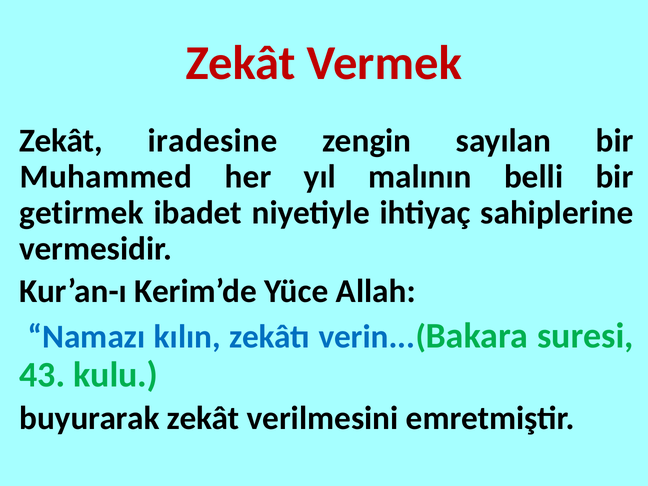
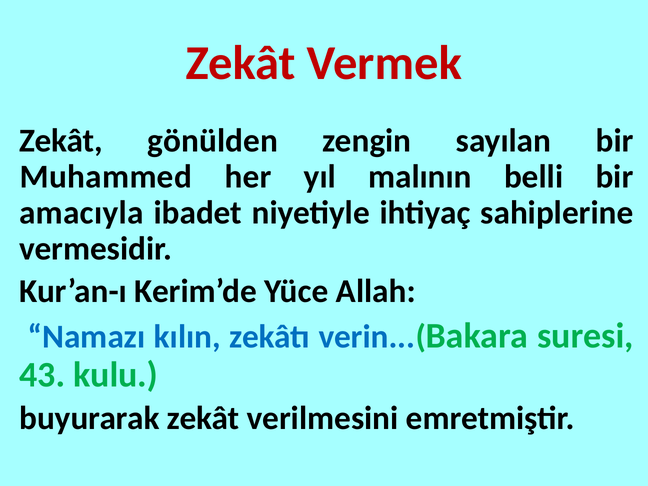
iradesine: iradesine -> gönülden (213, 141)
getirmek: getirmek -> amacıyla (81, 213)
